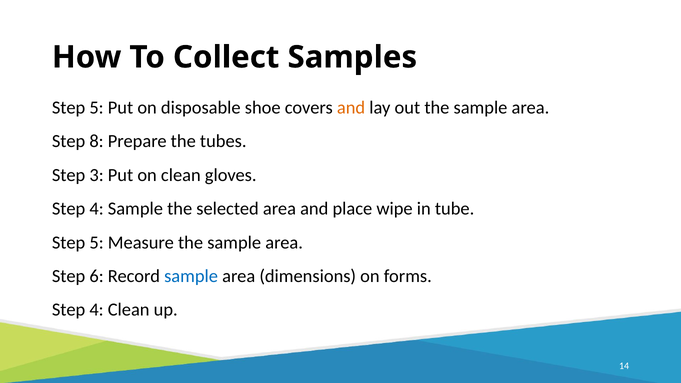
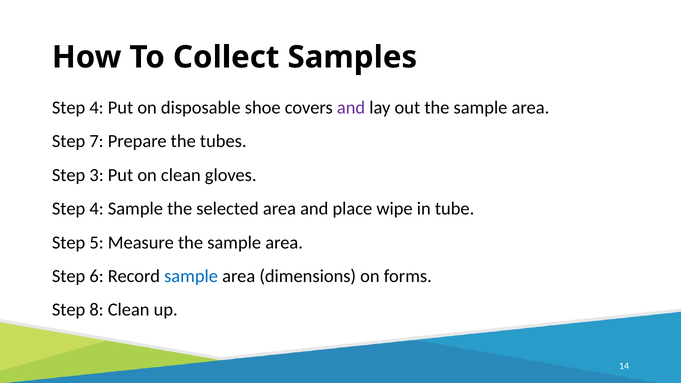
5: 5 -> 4 (97, 108)
and colour: orange -> purple (351, 108)
8: 8 -> 7 (97, 141)
4: 4 -> 8 (97, 310)
